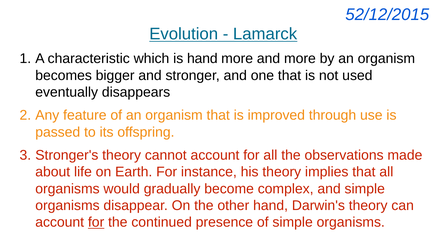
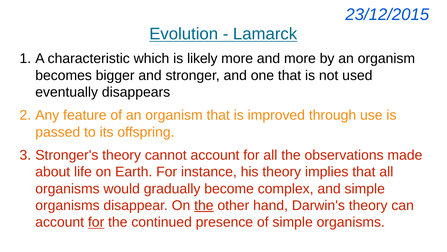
52/12/2015: 52/12/2015 -> 23/12/2015 (387, 15)
is hand: hand -> likely (202, 58)
the underline: none -> present (204, 205)
